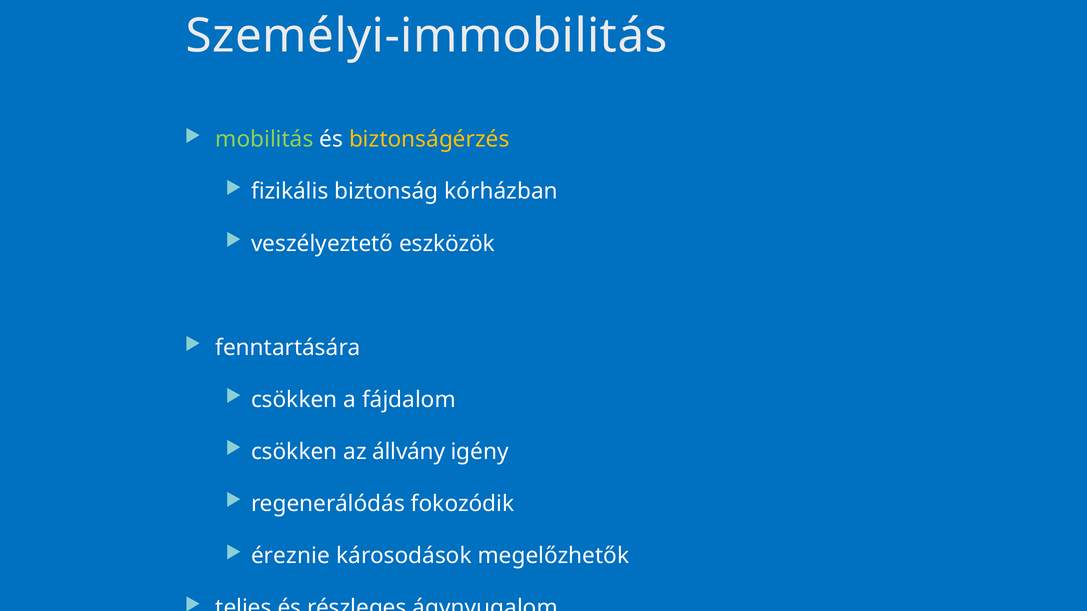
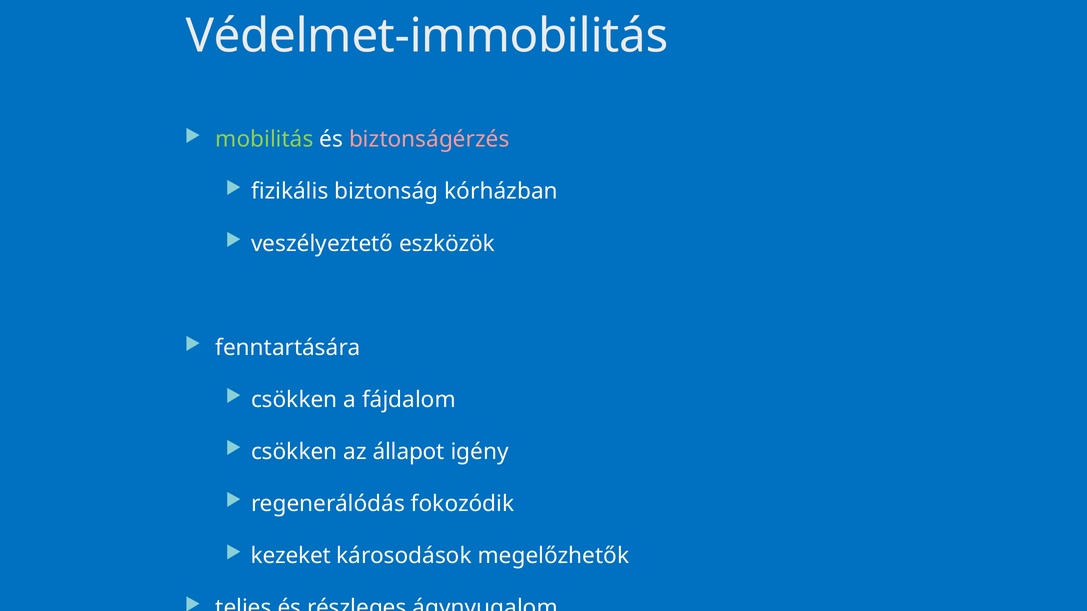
Személyi-immobilitás: Személyi-immobilitás -> Védelmet-immobilitás (427, 36)
biztonságérzés colour: yellow -> pink (429, 140)
állvány: állvány -> állapot (409, 452)
éreznie: éreznie -> kezeket (291, 556)
